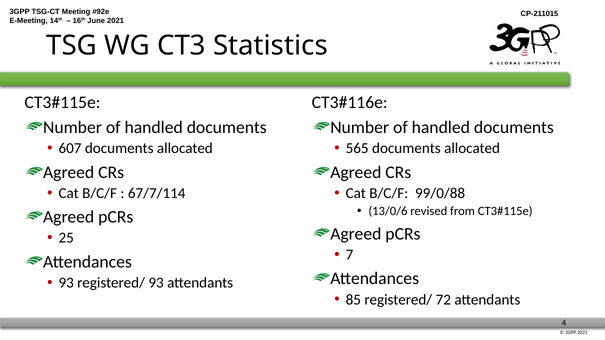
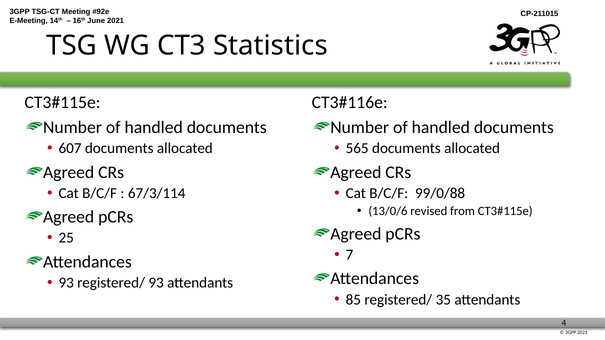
67/7/114: 67/7/114 -> 67/3/114 (157, 193)
72: 72 -> 35 (443, 300)
